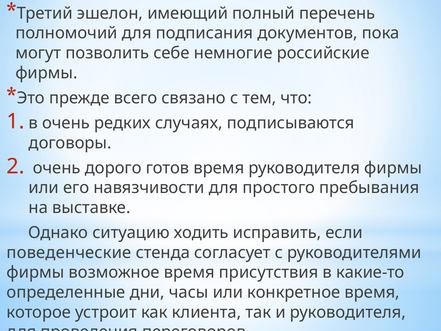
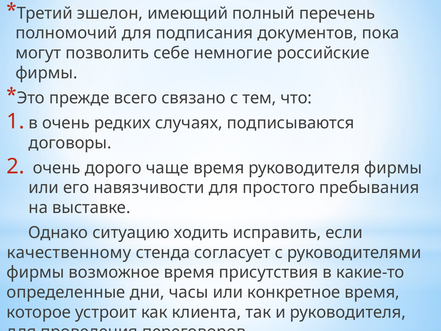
готов: готов -> чаще (167, 168)
поведенческие: поведенческие -> качественному (69, 252)
